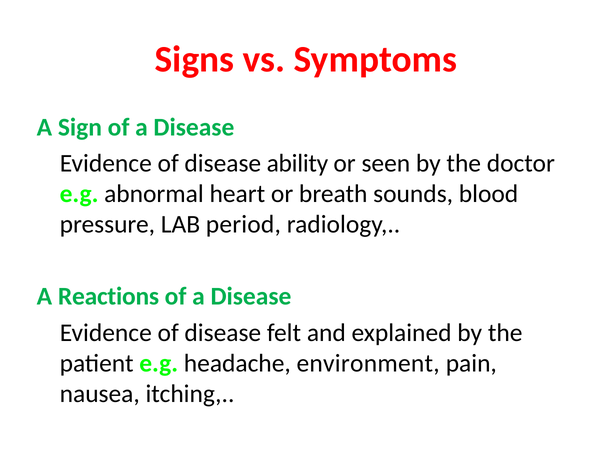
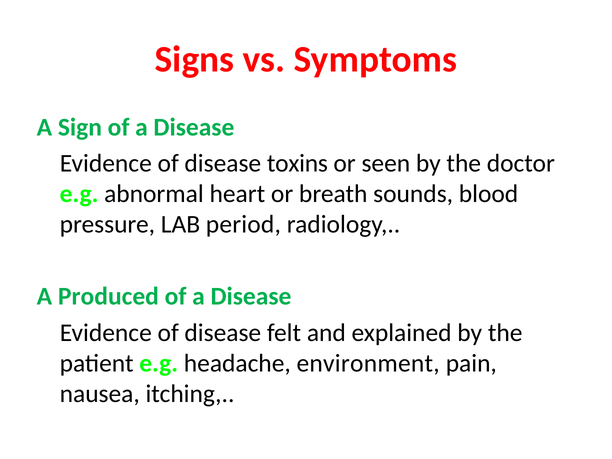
ability: ability -> toxins (297, 163)
Reactions: Reactions -> Produced (108, 297)
